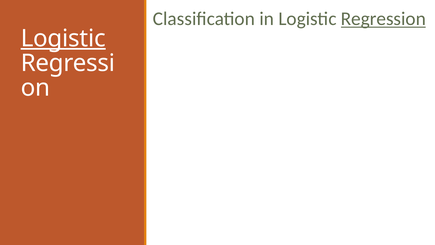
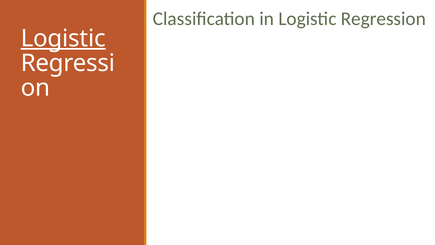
Regression underline: present -> none (383, 19)
